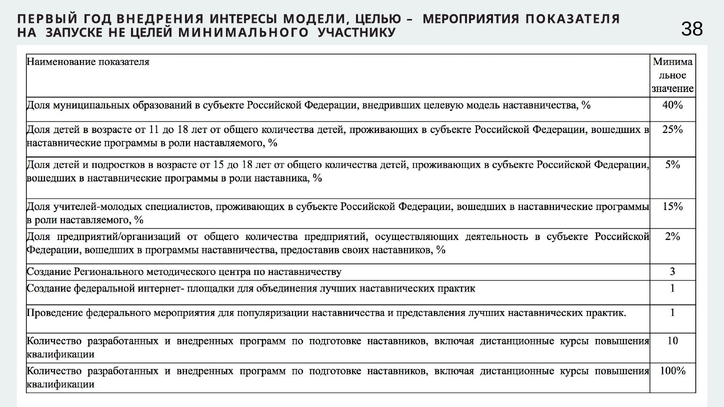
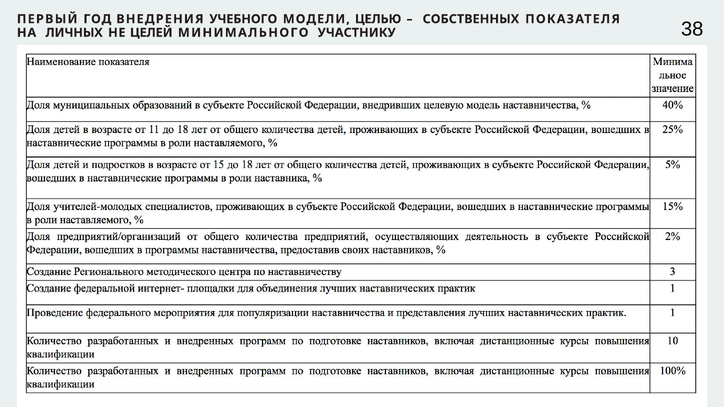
ИНТЕРЕСЫ: ИНТЕРЕСЫ -> УЧЕБНОГО (243, 19)
МЕРОПРИЯТИЯ: МЕРОПРИЯТИЯ -> СОБСТВЕННЫХ (471, 19)
ЗАПУСКЕ: ЗАПУСКЕ -> ЛИЧНЫХ (74, 33)
